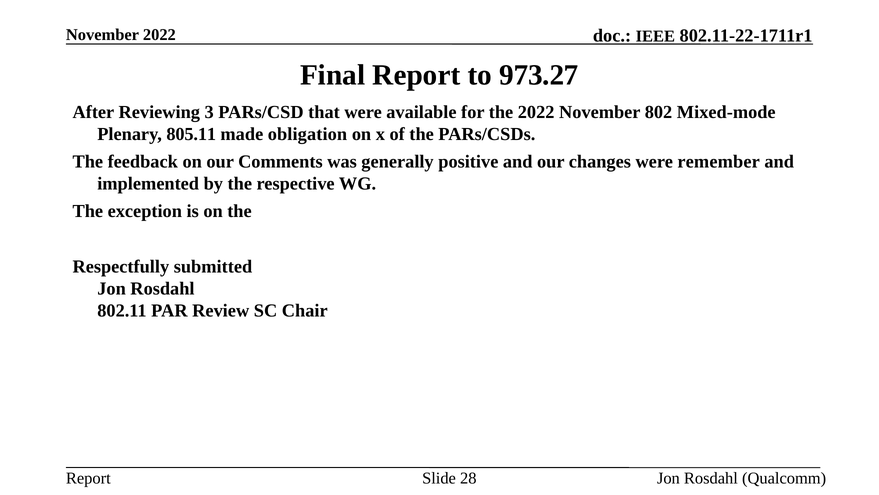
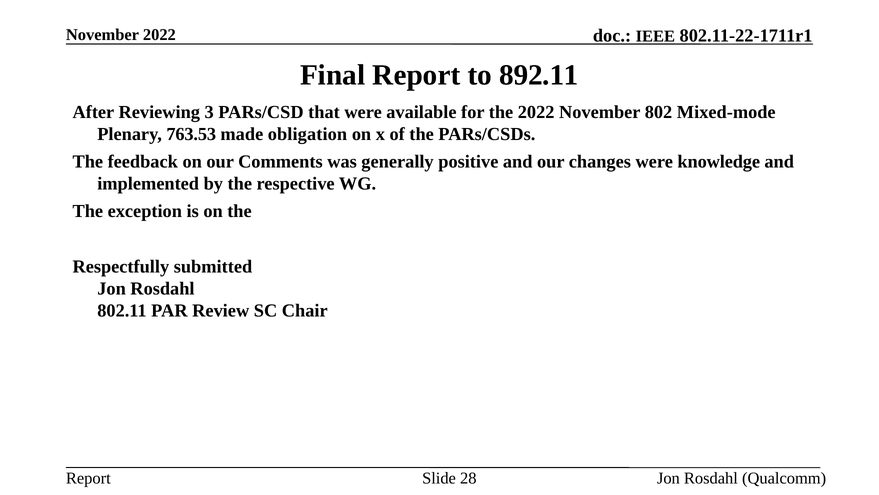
973.27: 973.27 -> 892.11 (539, 75)
805.11: 805.11 -> 763.53 (191, 134)
remember: remember -> knowledge (719, 162)
